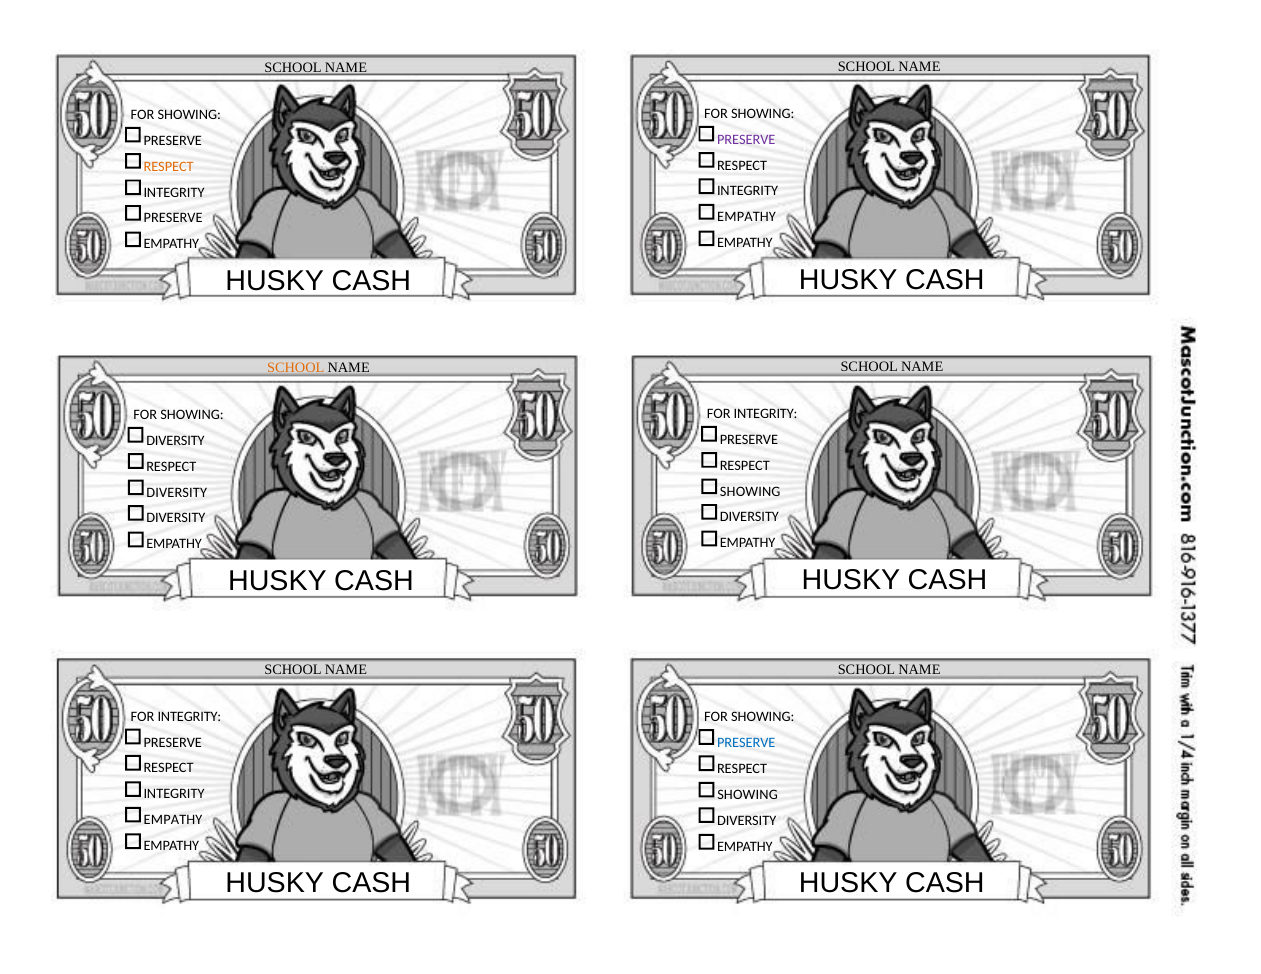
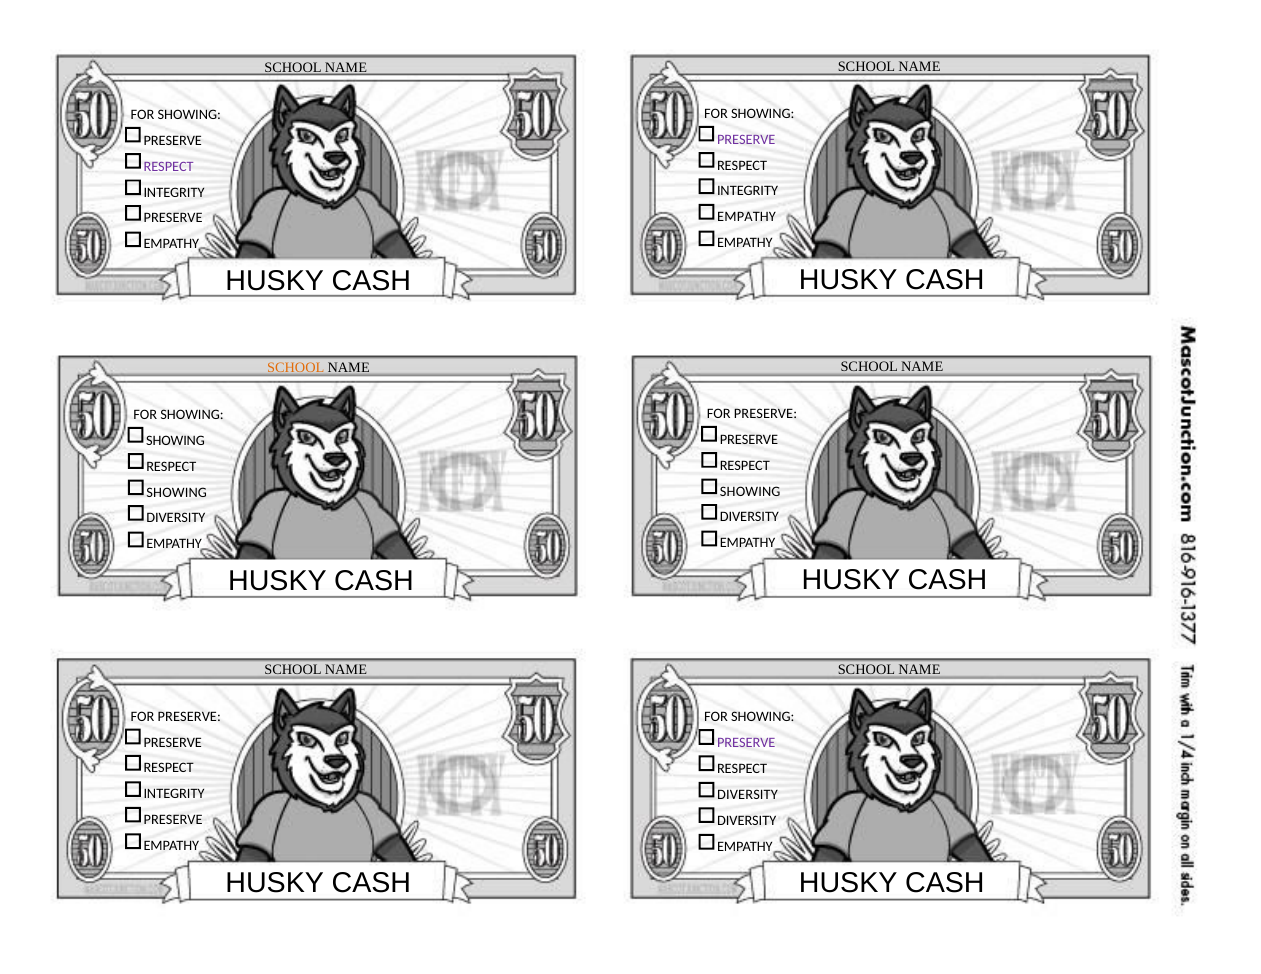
RESPECT colour: orange -> purple (169, 166)
INTEGRITY: INTEGRITY -> PRESERVE (766, 414)
DIVERSITY: DIVERSITY -> SHOWING (175, 441)
DIVERSITY: DIVERSITY -> SHOWING (177, 493)
INTEGRITY: INTEGRITY -> PRESERVE (189, 717)
PRESERVE colour: blue -> purple (746, 743)
SHOWING: SHOWING -> DIVERSITY (748, 795)
EMPATHY: EMPATHY -> PRESERVE (173, 820)
